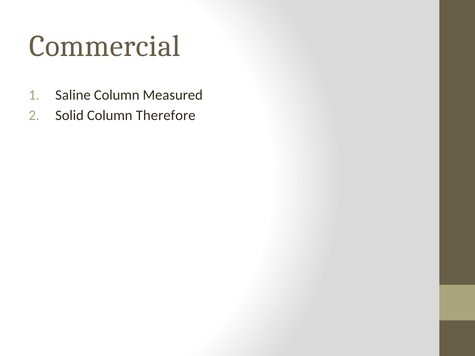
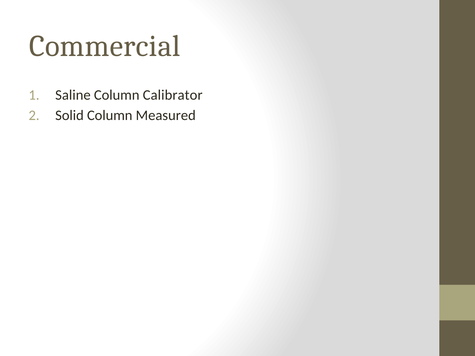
Measured: Measured -> Calibrator (173, 95)
Therefore: Therefore -> Measured (166, 116)
